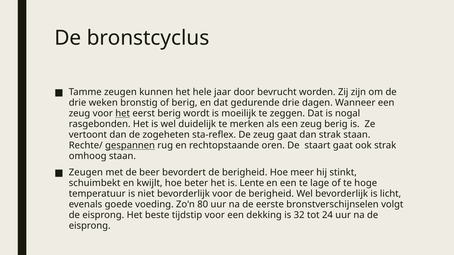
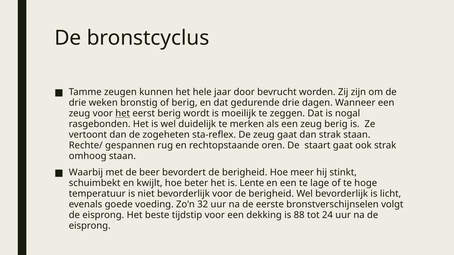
gespannen underline: present -> none (130, 146)
Zeugen: Zeugen -> Waarbij (86, 173)
80: 80 -> 32 (203, 205)
32: 32 -> 88 (299, 215)
